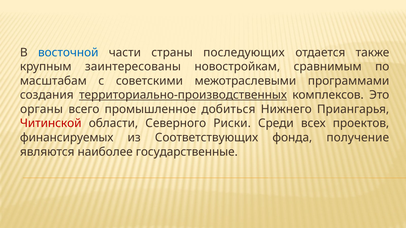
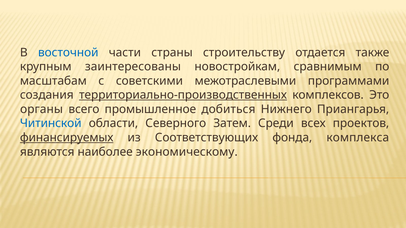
последующих: последующих -> строительству (244, 53)
Читинской colour: red -> blue (51, 124)
Риски: Риски -> Затем (232, 124)
финансируемых underline: none -> present (67, 138)
получение: получение -> комплекса (358, 138)
государственные: государственные -> экономическому (187, 152)
